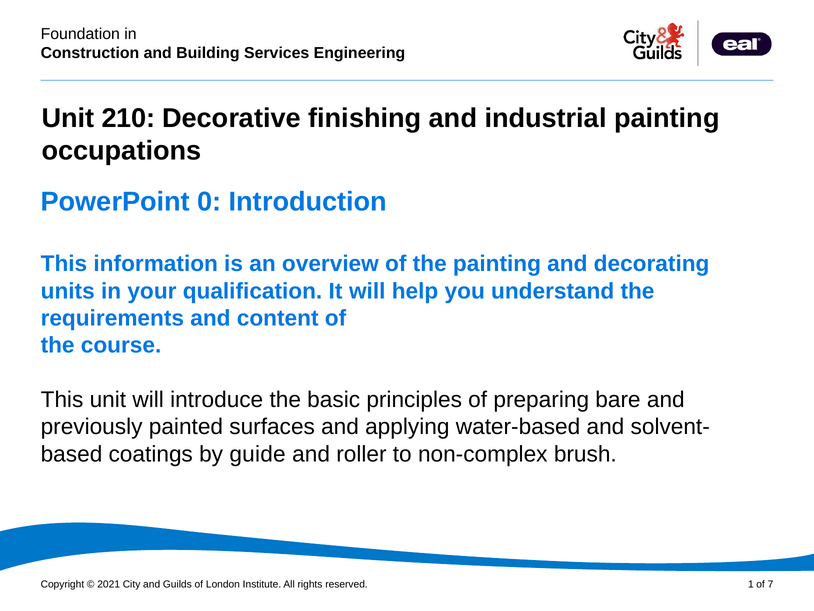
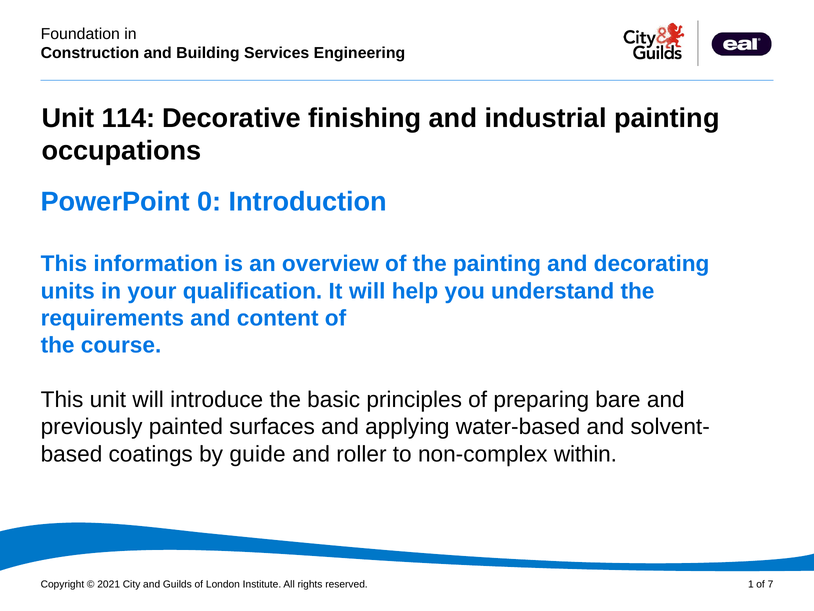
210: 210 -> 114 (128, 118)
brush: brush -> within (585, 454)
